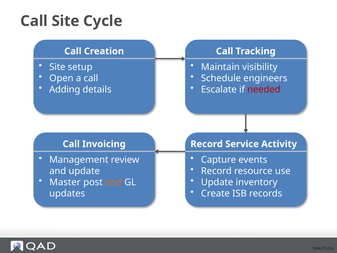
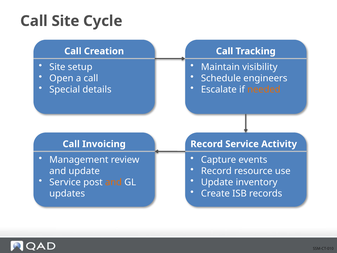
Adding: Adding -> Special (65, 89)
needed colour: red -> orange (264, 89)
Master: Master -> Service (65, 182)
